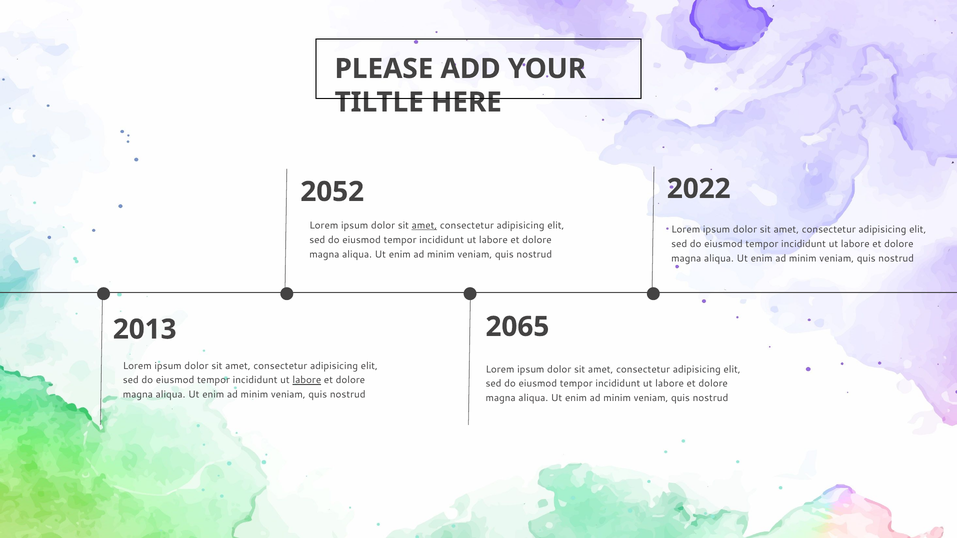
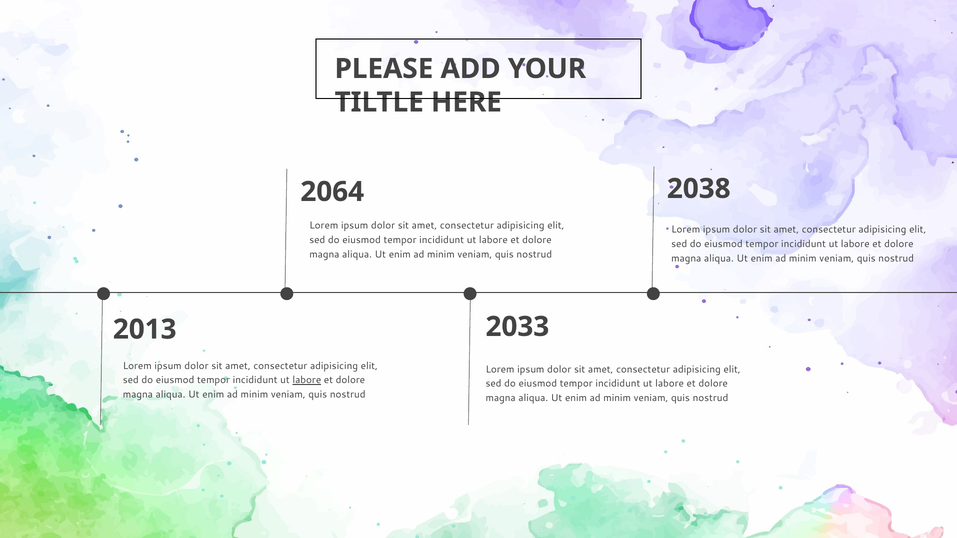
2022: 2022 -> 2038 (699, 189)
2052: 2052 -> 2064 (332, 192)
amet underline: present -> none (424, 226)
2065: 2065 -> 2033 (517, 327)
